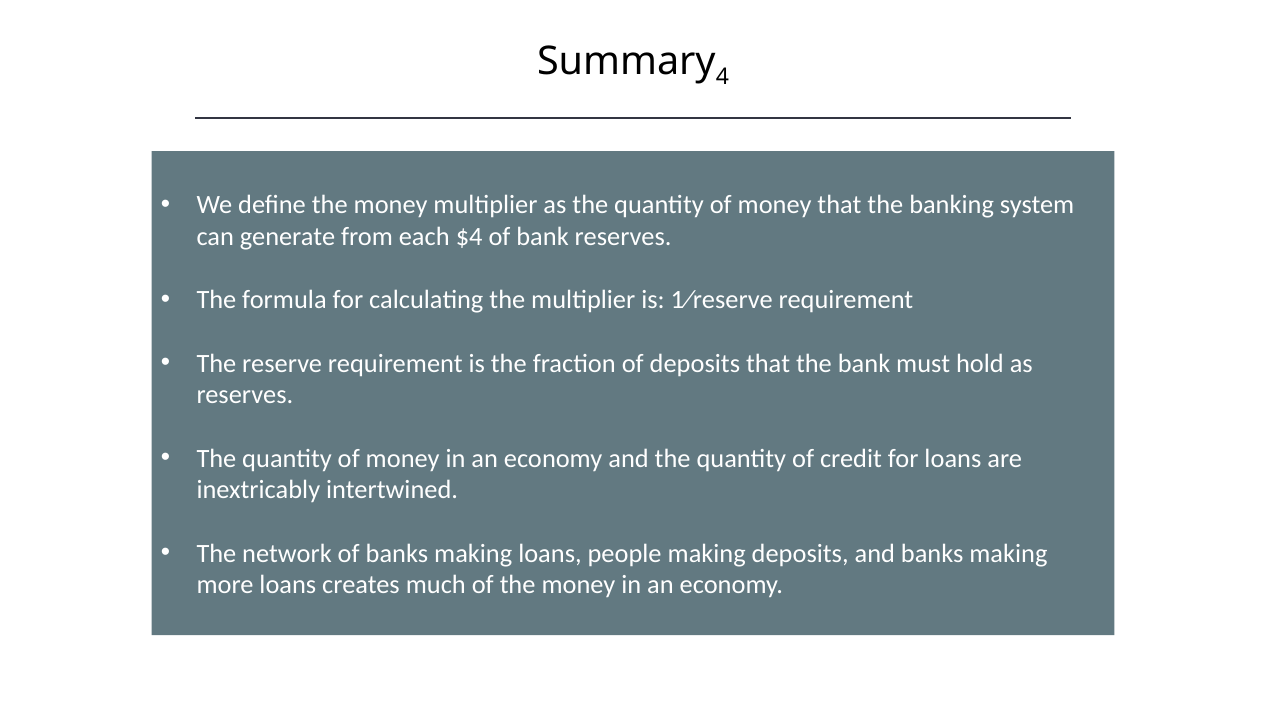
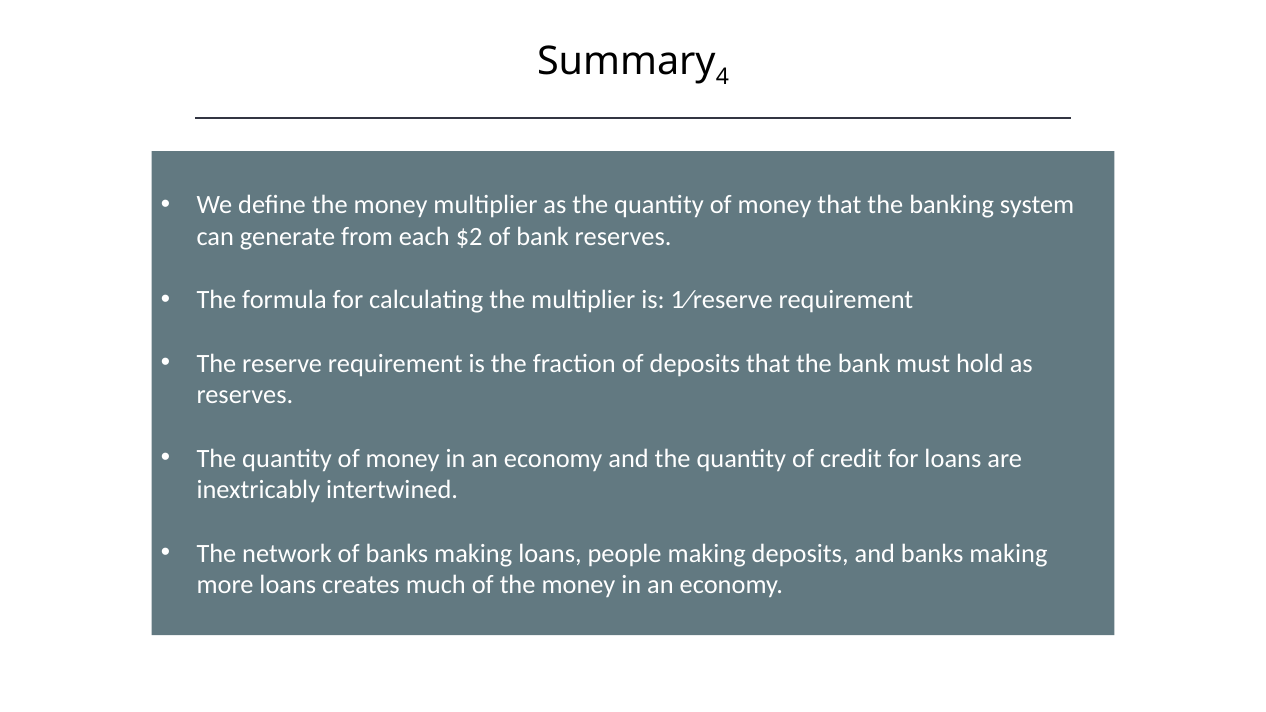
$4: $4 -> $2 (469, 237)
